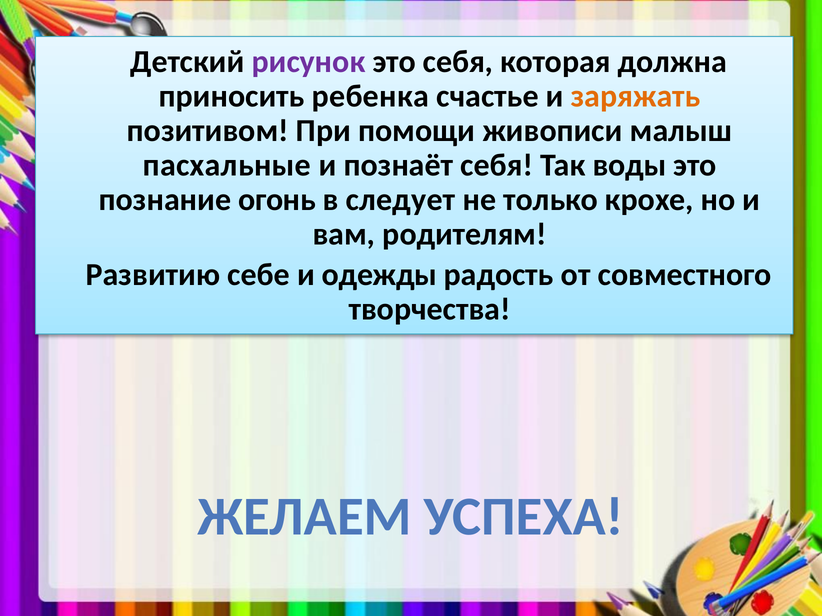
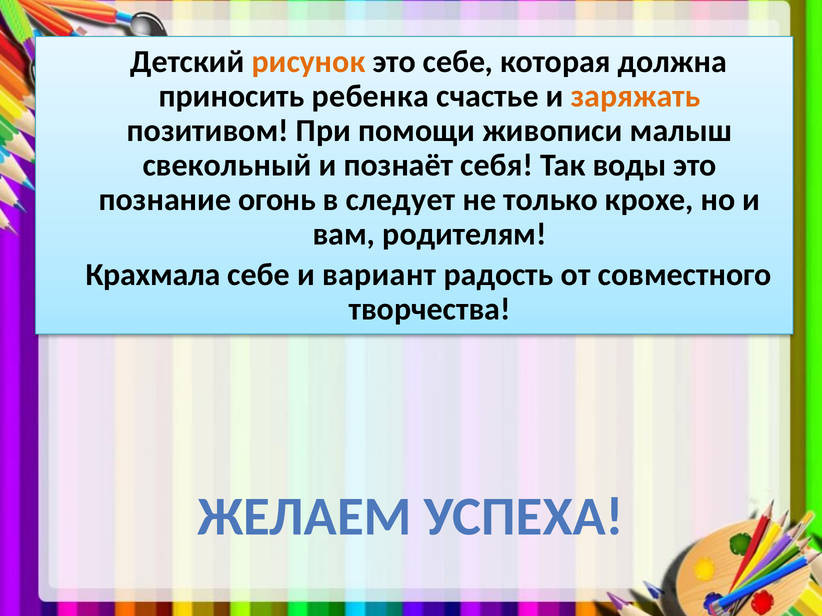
рисунок colour: purple -> orange (308, 62)
это себя: себя -> себе (458, 62)
пасхальные: пасхальные -> свекольный (227, 165)
Развитию: Развитию -> Крахмала (153, 275)
одежды: одежды -> вариант (379, 275)
